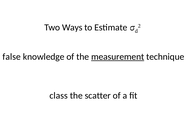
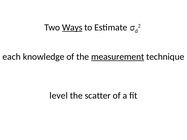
Ways underline: none -> present (72, 27)
false: false -> each (12, 57)
class: class -> level (59, 96)
